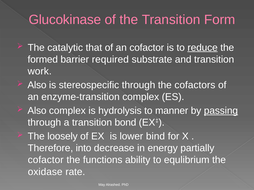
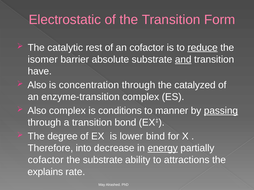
Glucokinase: Glucokinase -> Electrostatic (65, 20)
that: that -> rest (94, 48)
formed: formed -> isomer (43, 60)
required: required -> absolute (110, 60)
and underline: none -> present (183, 60)
work: work -> have (40, 71)
stereospecific: stereospecific -> concentration (89, 85)
cofactors: cofactors -> catalyzed (195, 85)
hydrolysis: hydrolysis -> conditions (120, 111)
loosely: loosely -> degree (62, 137)
energy underline: none -> present (163, 148)
the functions: functions -> substrate (103, 160)
equlibrium: equlibrium -> attractions (187, 160)
oxidase: oxidase -> explains (45, 172)
